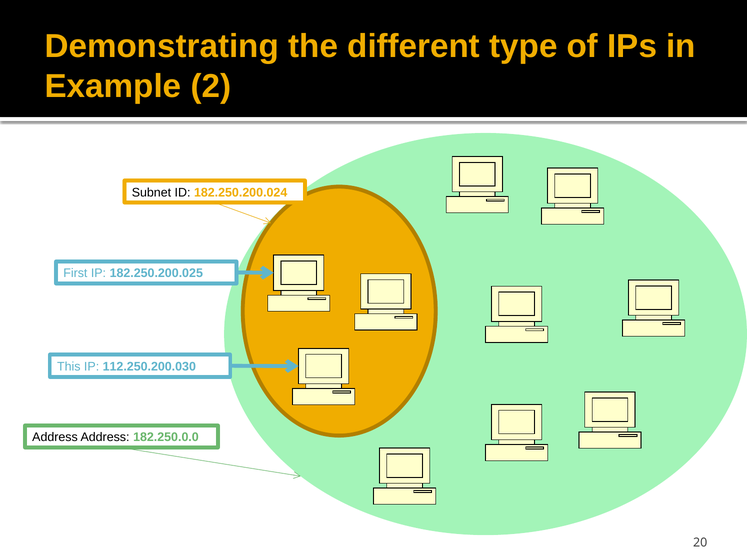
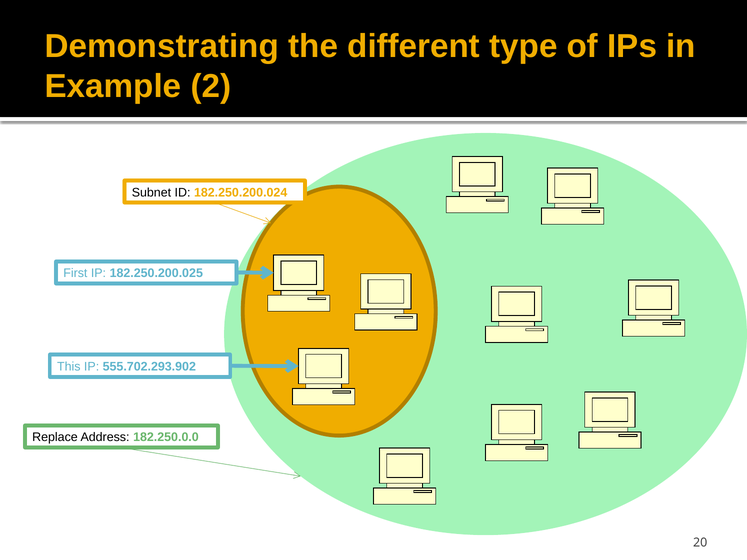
112.250.200.030: 112.250.200.030 -> 555.702.293.902 (149, 367)
Address: Address -> Replace (55, 438)
